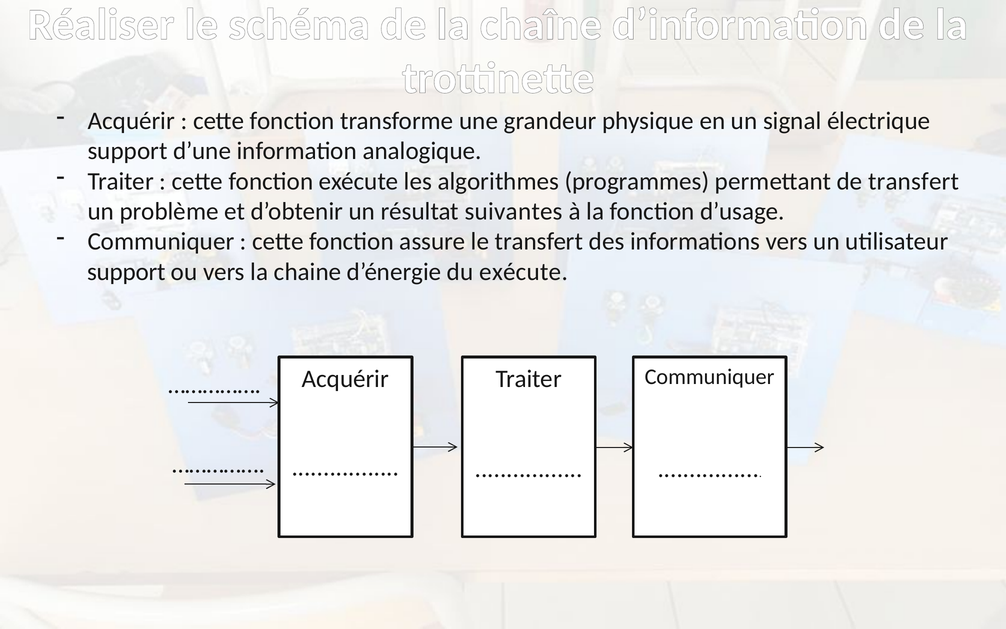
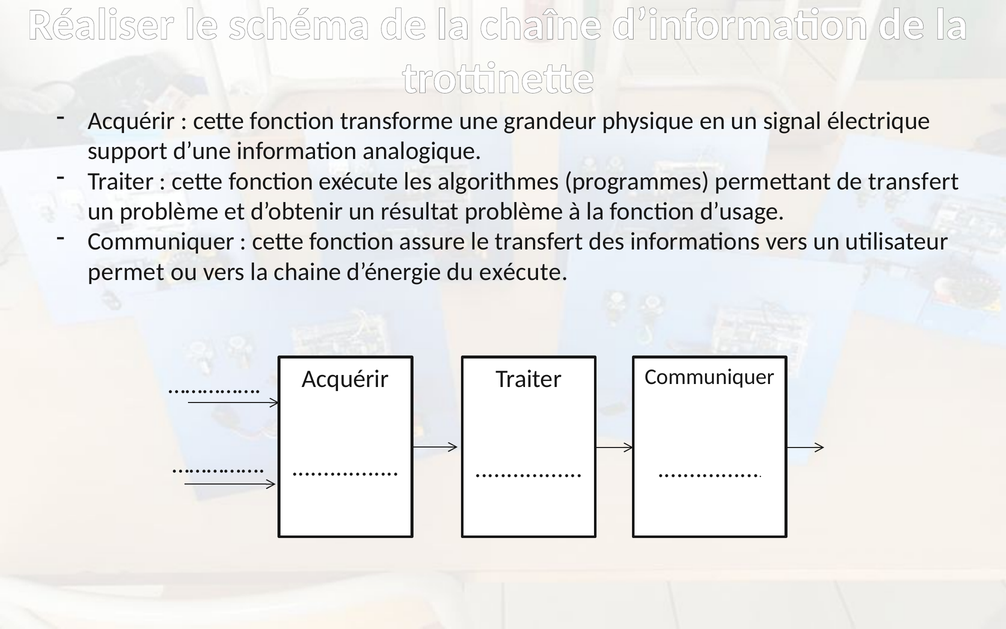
résultat suivantes: suivantes -> problème (514, 211)
support: support -> permet (126, 272)
